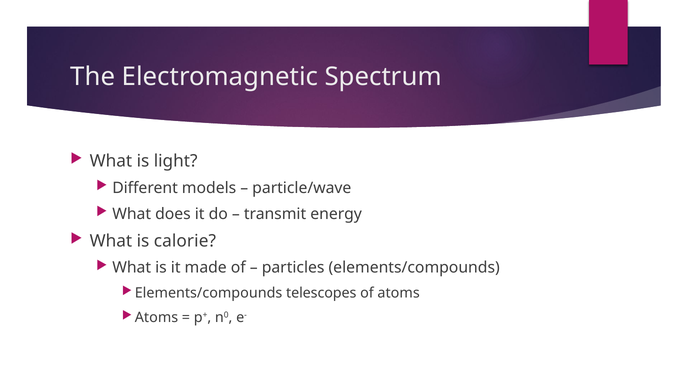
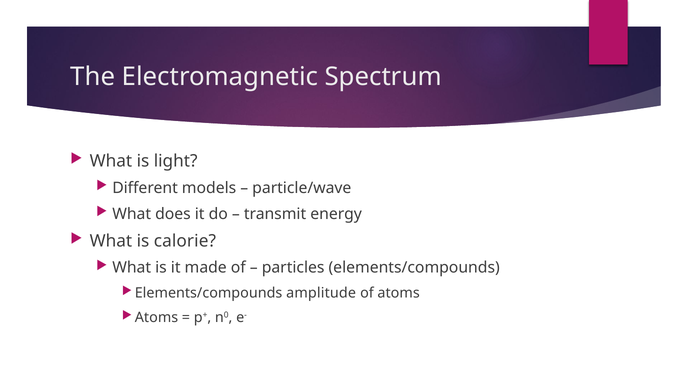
telescopes: telescopes -> amplitude (321, 293)
